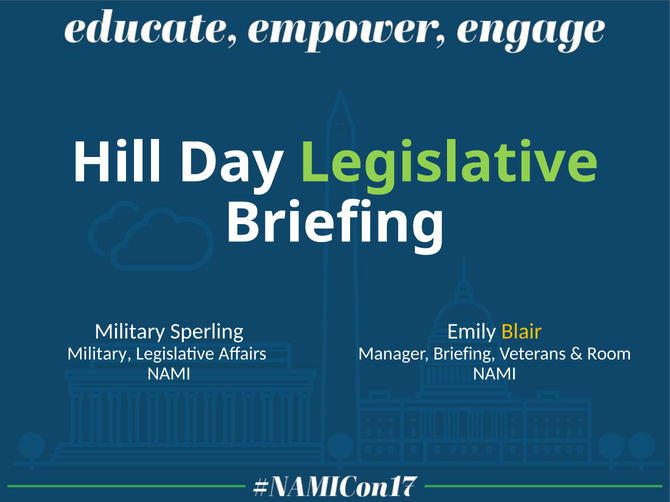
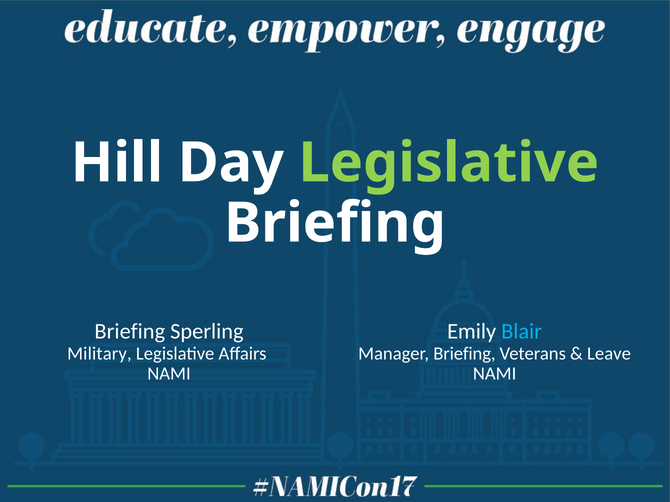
Military: Military -> Briefing (130, 332)
Blair colour: yellow -> light blue (522, 332)
Room: Room -> Leave (609, 354)
